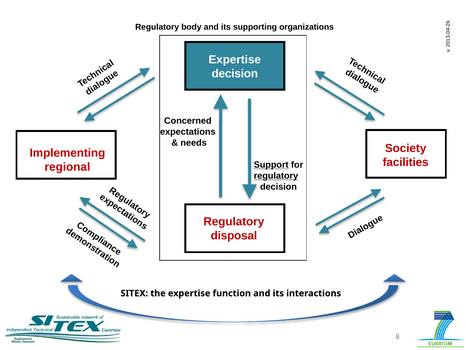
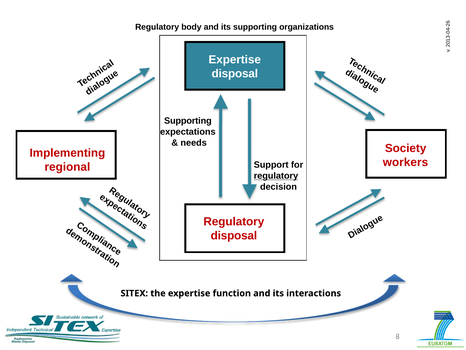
decision: decision -> disposal (235, 73)
Concerned: Concerned -> Supporting (188, 121)
facilities: facilities -> workers (406, 162)
Support underline: present -> none (271, 165)
